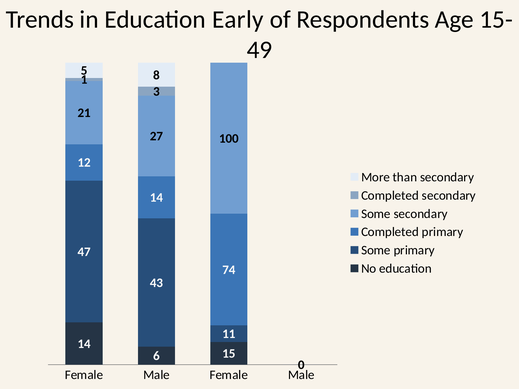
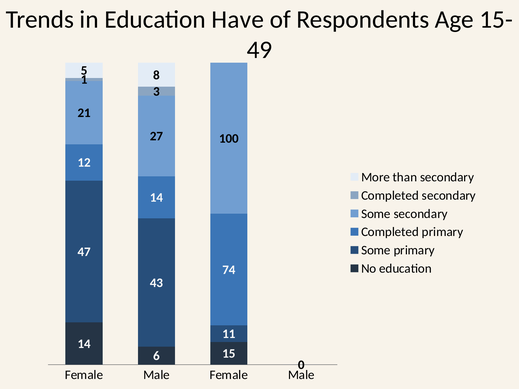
Early: Early -> Have (238, 20)
